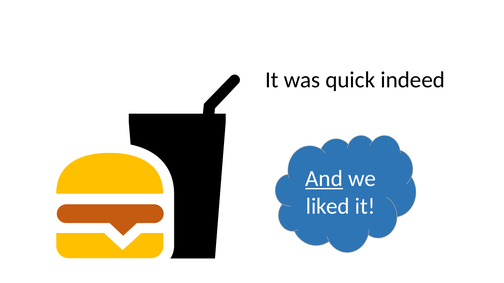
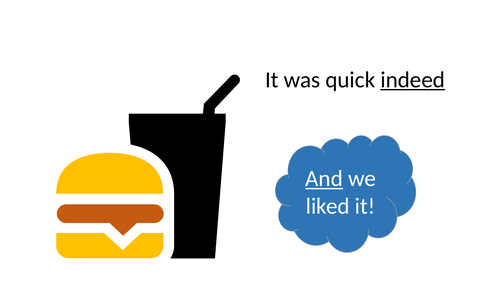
indeed underline: none -> present (413, 80)
